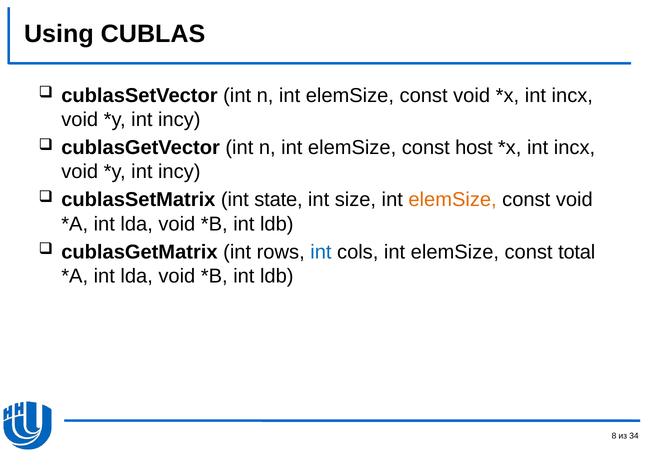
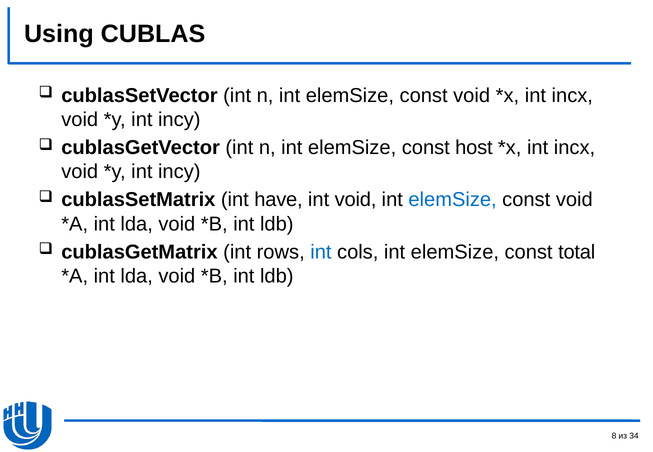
state: state -> have (278, 200)
int size: size -> void (356, 200)
elemSize colour: orange -> blue (453, 200)
